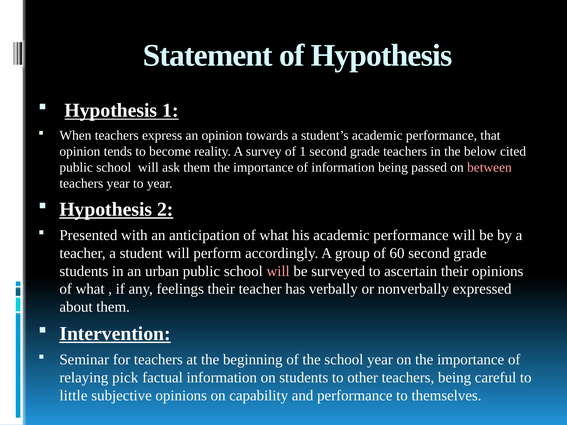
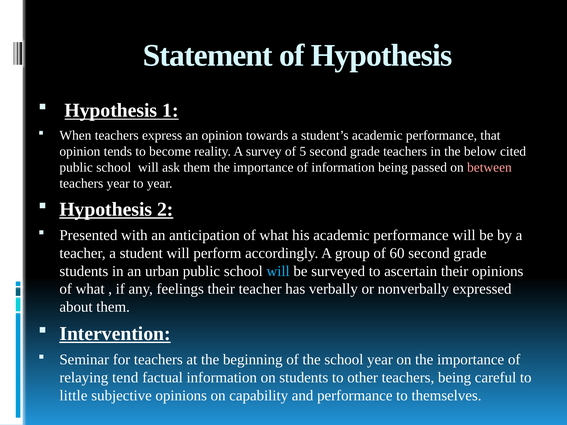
of 1: 1 -> 5 (303, 151)
will colour: pink -> light blue (278, 271)
pick: pick -> tend (125, 378)
